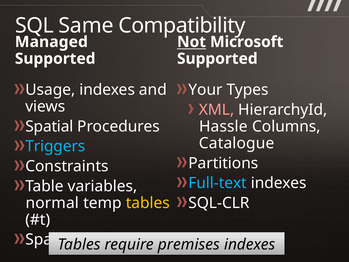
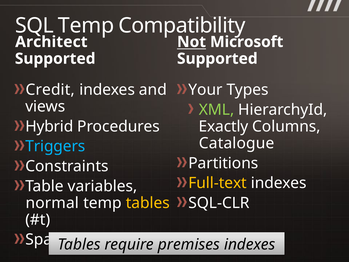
SQL Same: Same -> Temp (86, 26)
Managed: Managed -> Architect (51, 42)
Usage: Usage -> Credit (50, 90)
XML colour: pink -> light green (216, 110)
Spatial: Spatial -> Hybrid (49, 126)
Hassle: Hassle -> Exactly (224, 126)
Full-text colour: light blue -> yellow (218, 183)
